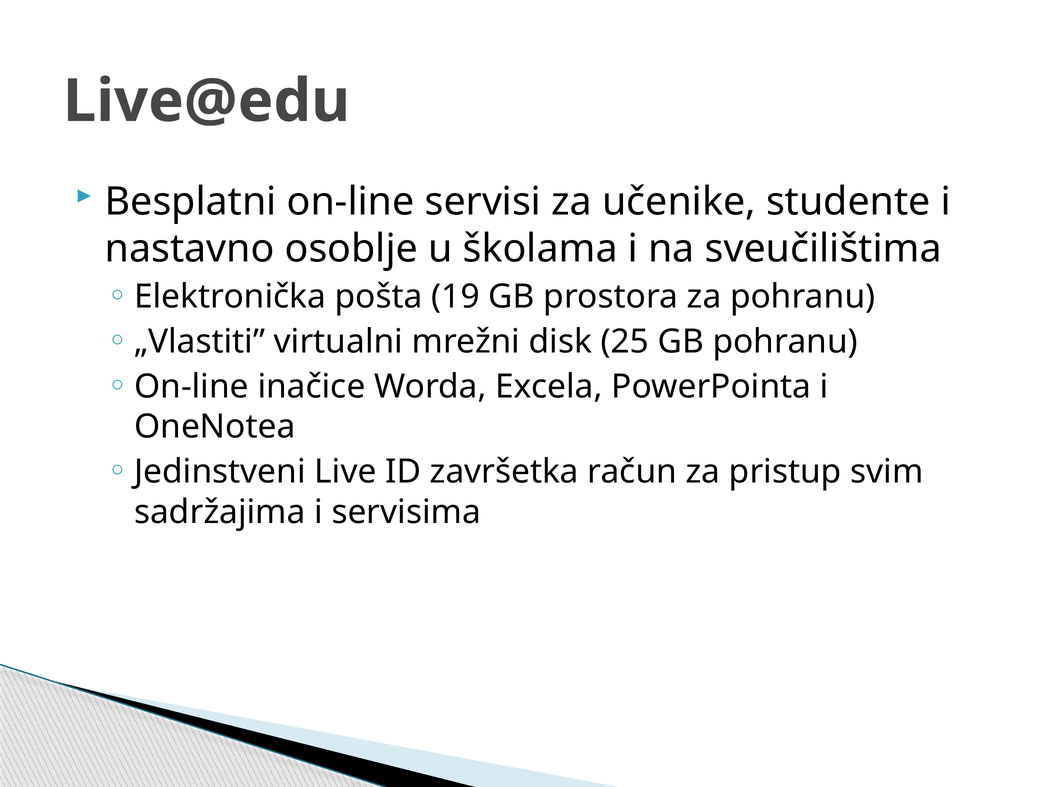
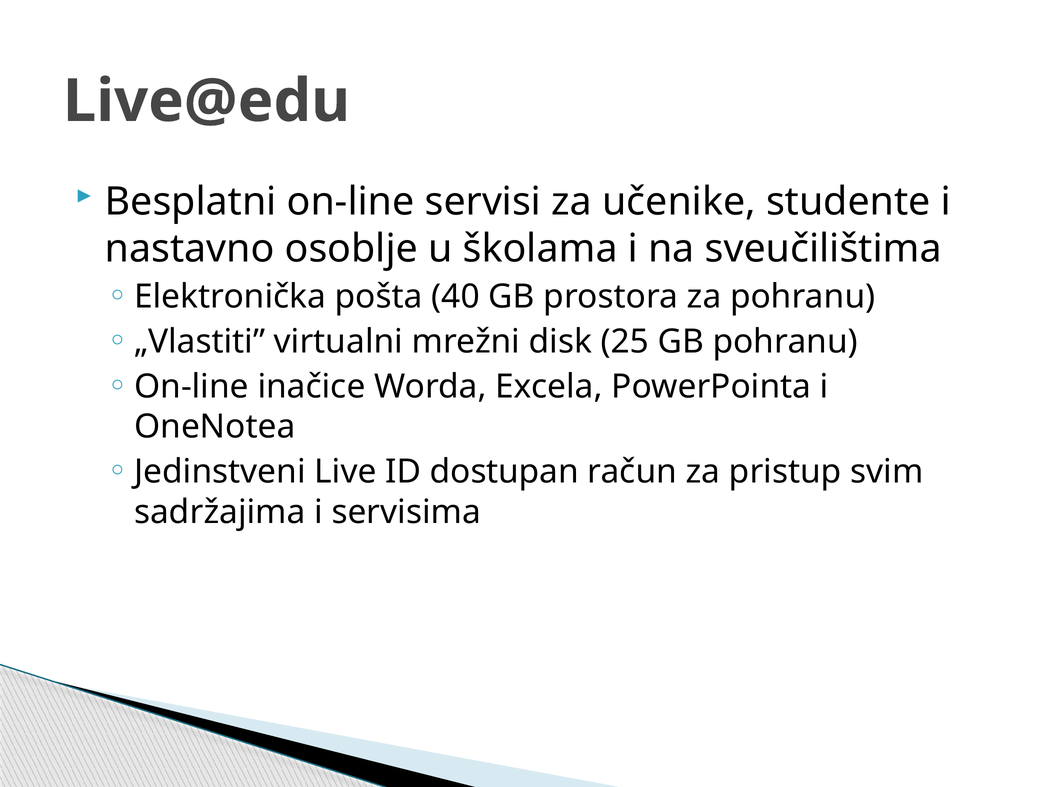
19: 19 -> 40 (456, 297)
završetka: završetka -> dostupan (504, 472)
